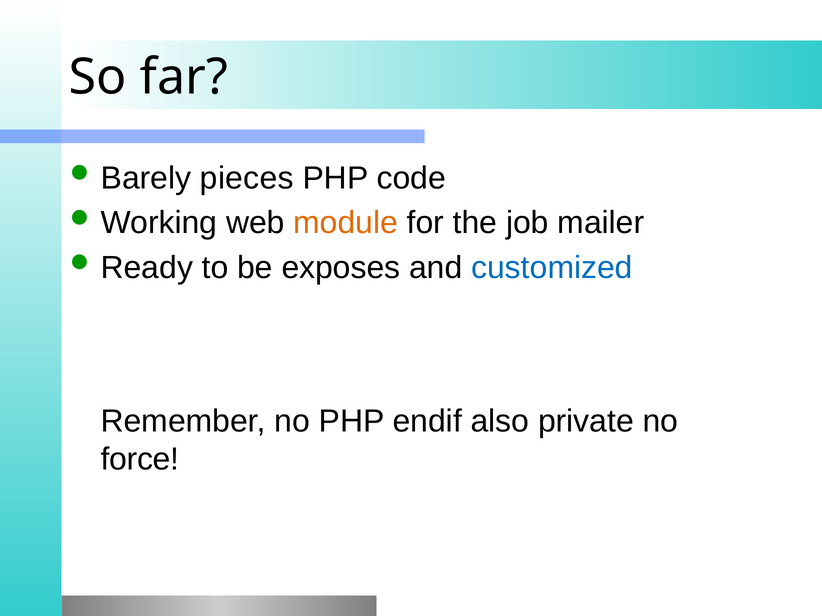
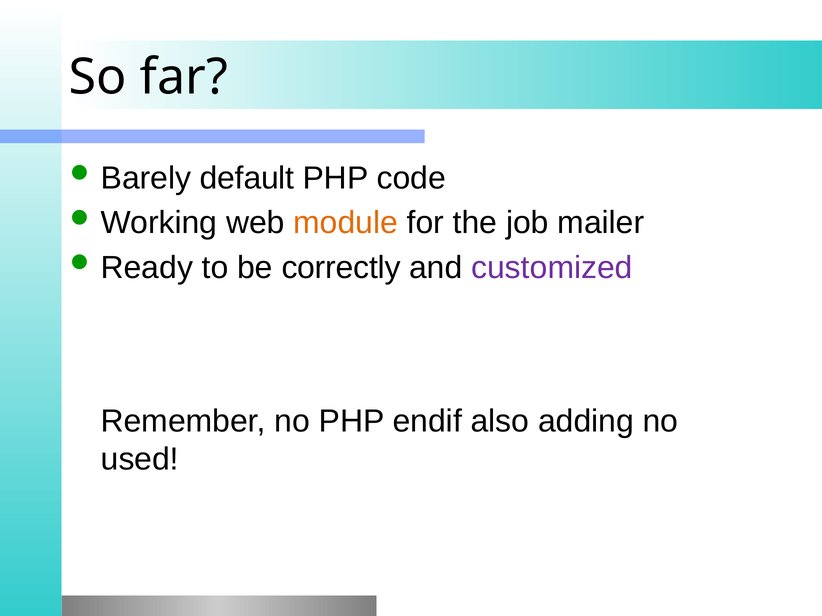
pieces: pieces -> default (247, 178)
exposes: exposes -> correctly (341, 268)
customized colour: blue -> purple (552, 268)
private: private -> adding (586, 421)
force: force -> used (140, 460)
